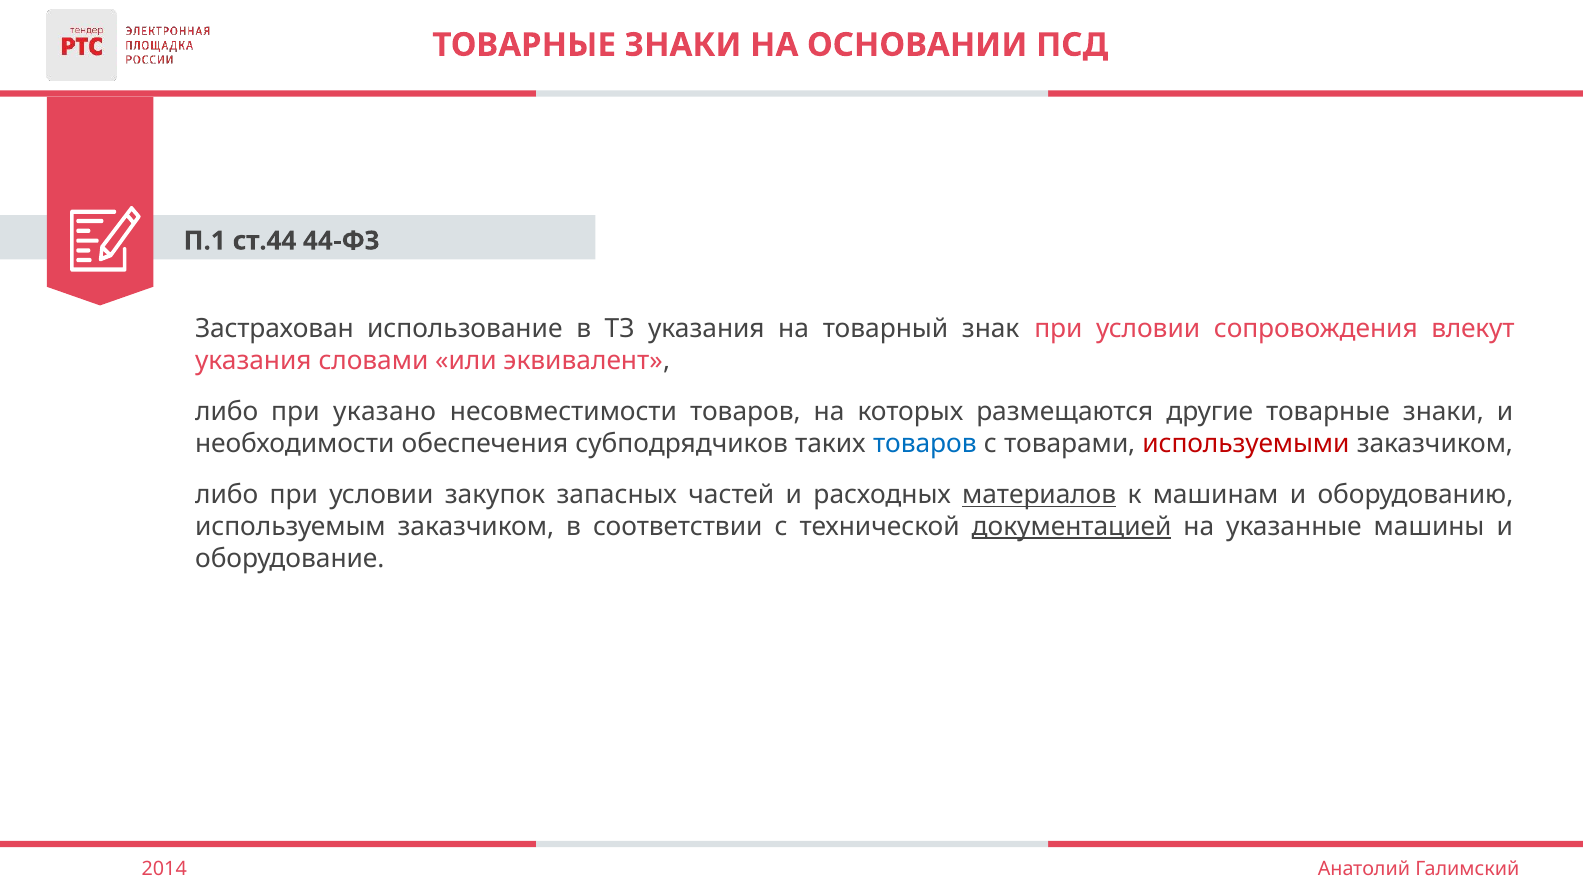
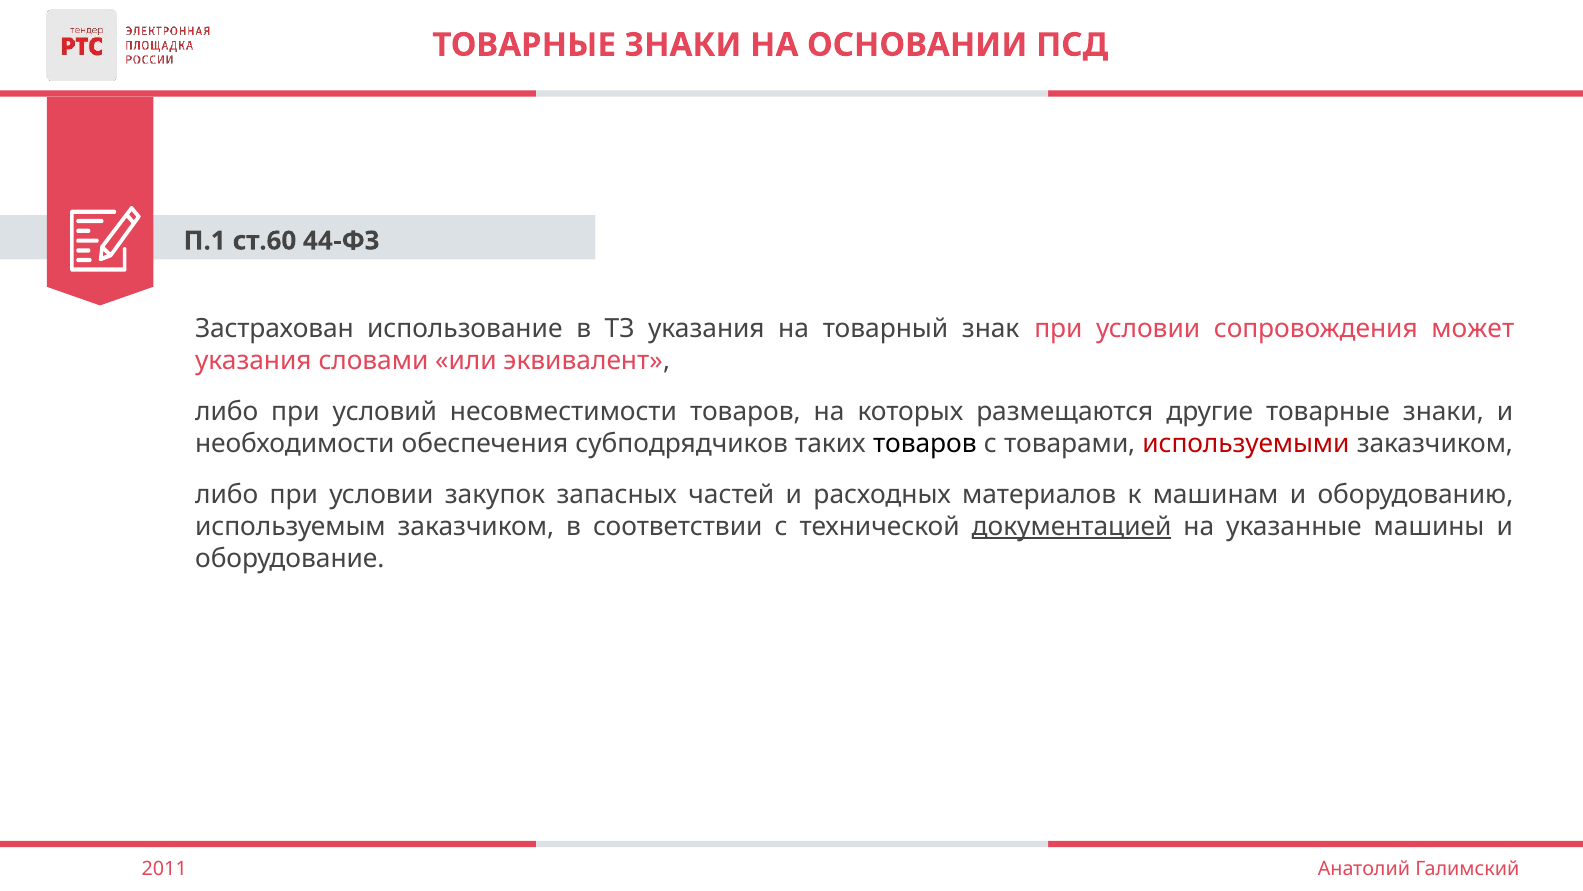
ст.44: ст.44 -> ст.60 (265, 241)
влекут: влекут -> может (1473, 329)
указано: указано -> условий (385, 412)
товаров colour: blue -> black (925, 443)
материалов underline: present -> none (1039, 495)
2014: 2014 -> 2011 (164, 869)
